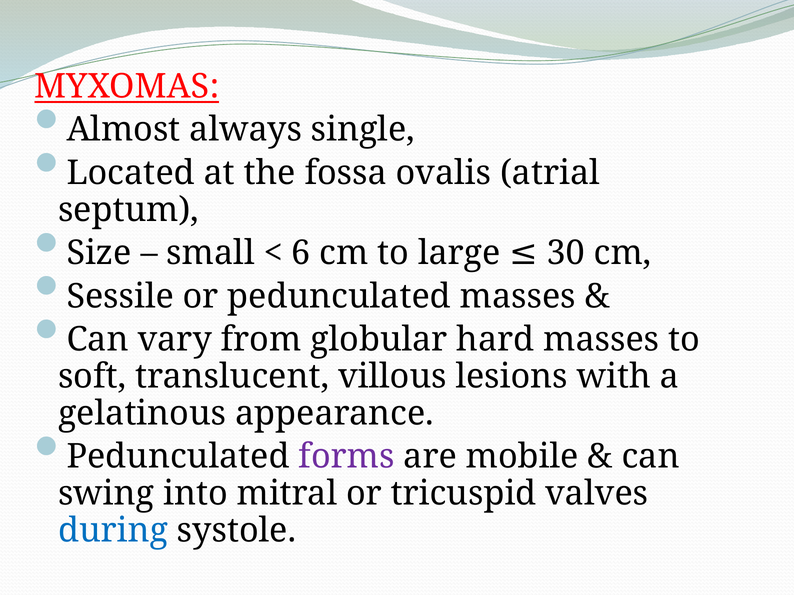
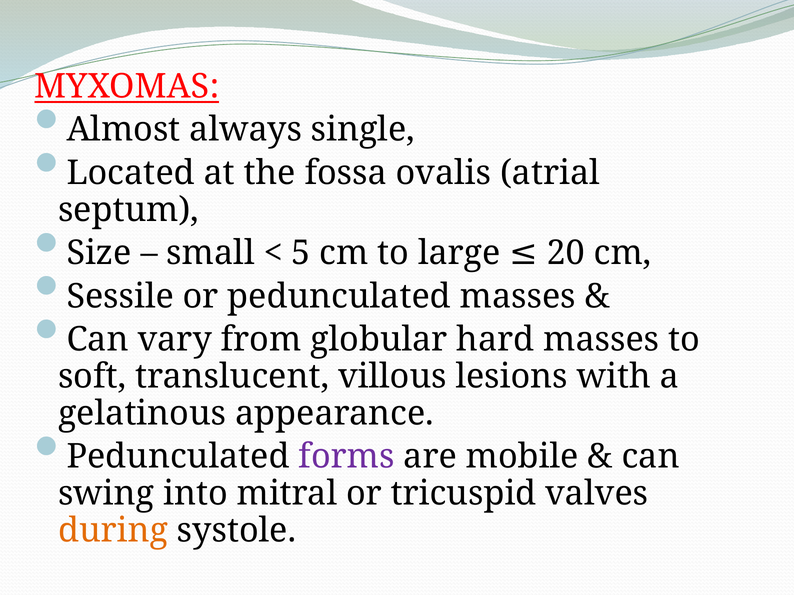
6: 6 -> 5 (301, 253)
30: 30 -> 20 (566, 253)
during colour: blue -> orange (113, 531)
